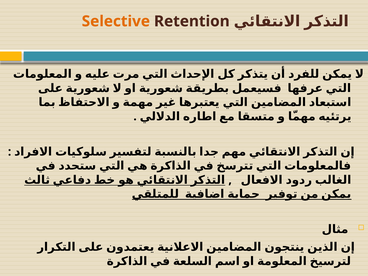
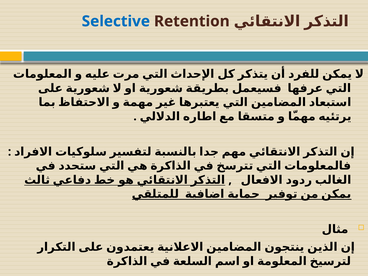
Selective colour: orange -> blue (116, 21)
